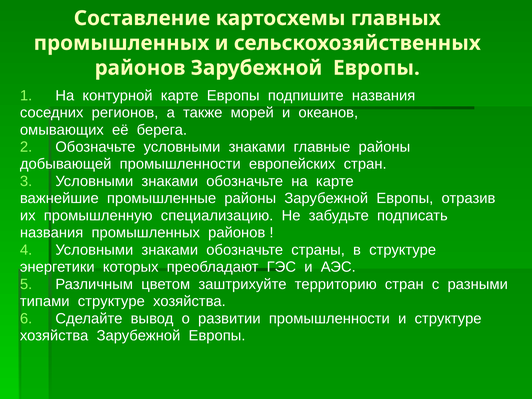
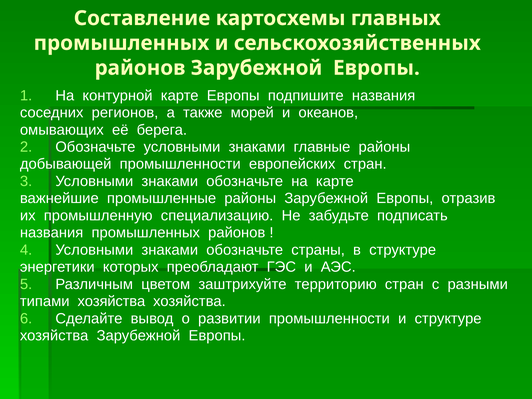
типами структуре: структуре -> хозяйства (111, 301)
